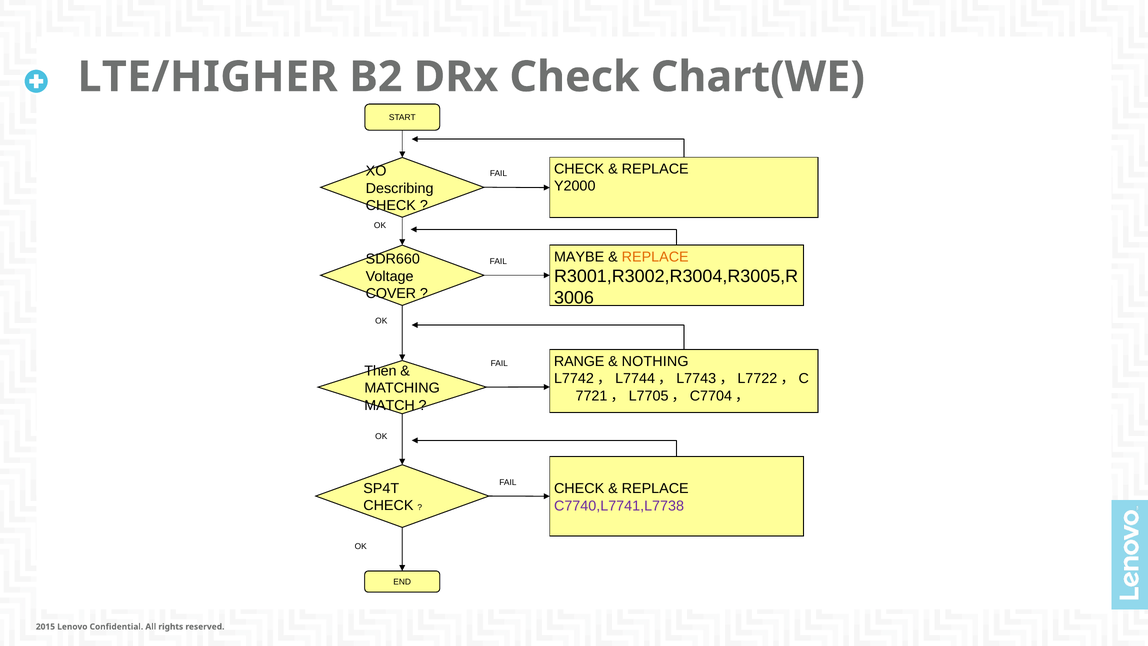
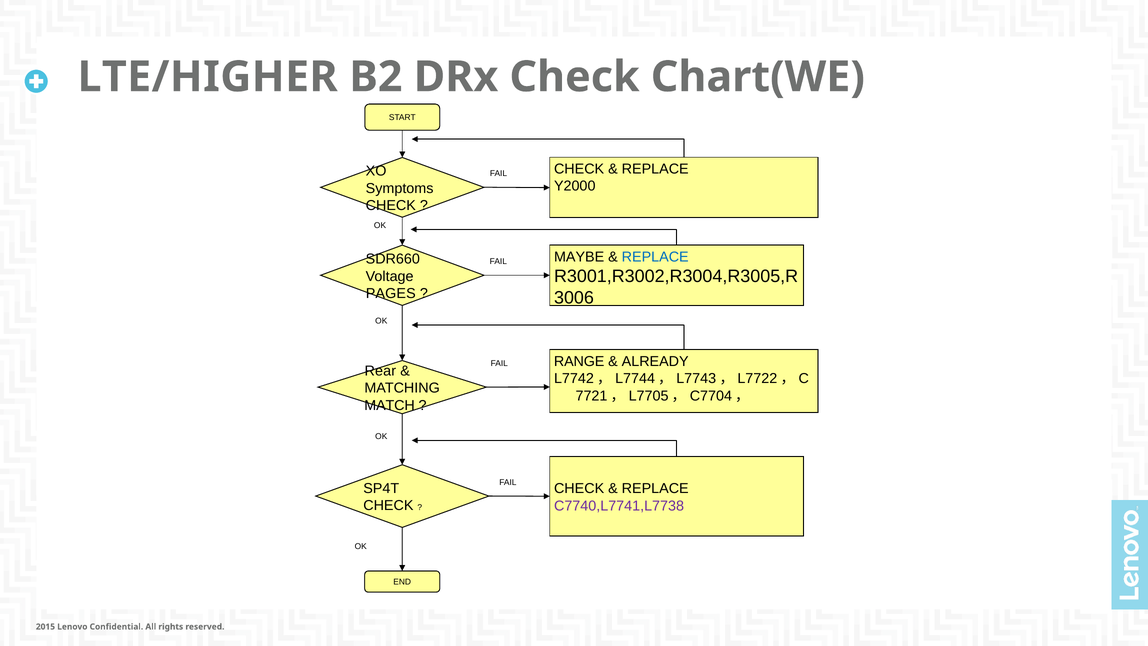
Describing: Describing -> Symptoms (400, 188)
REPLACE colour: orange -> blue (655, 257)
COVER: COVER -> PAGES (391, 293)
NOTHING: NOTHING -> ALREADY (655, 361)
Then: Then -> Rear (380, 371)
